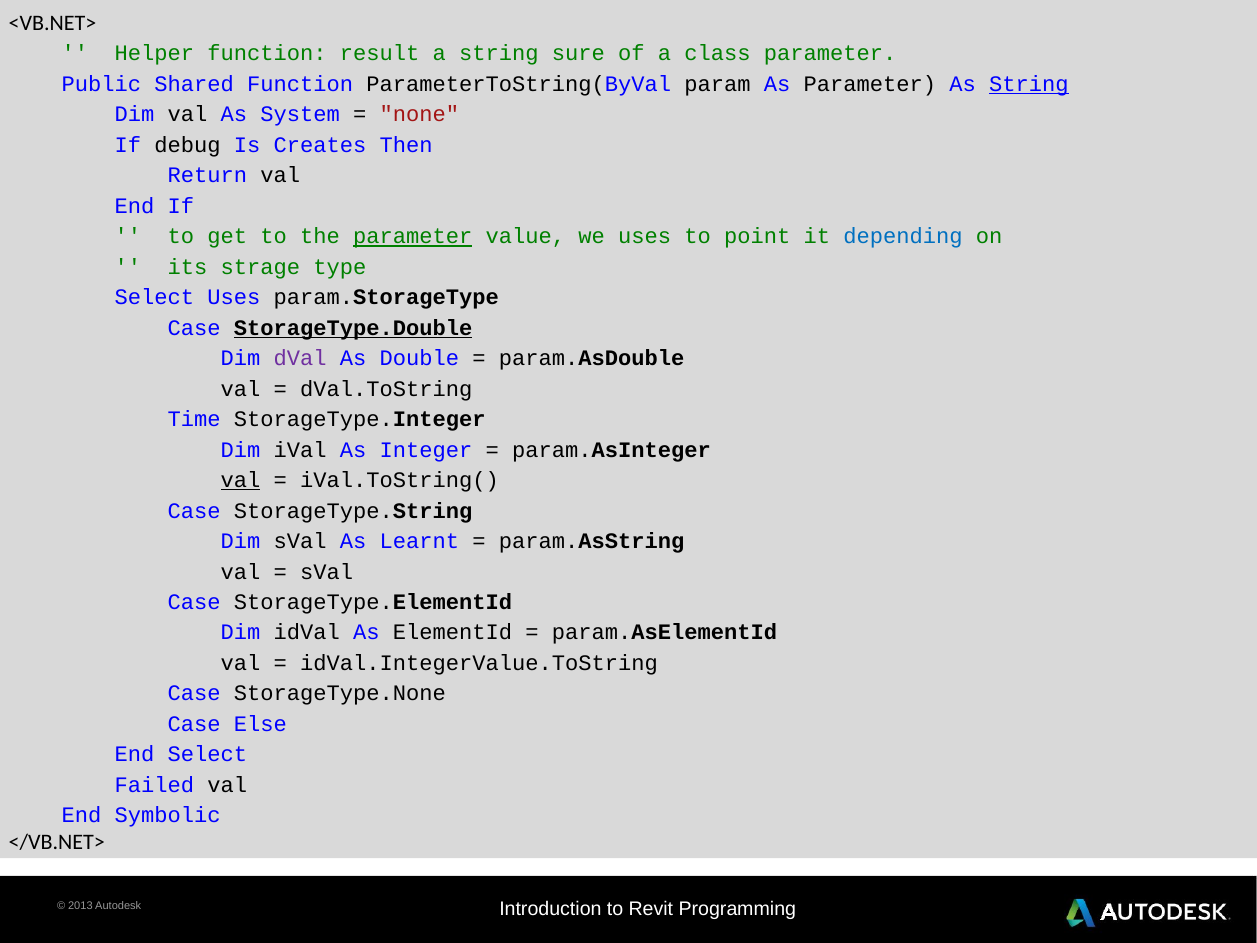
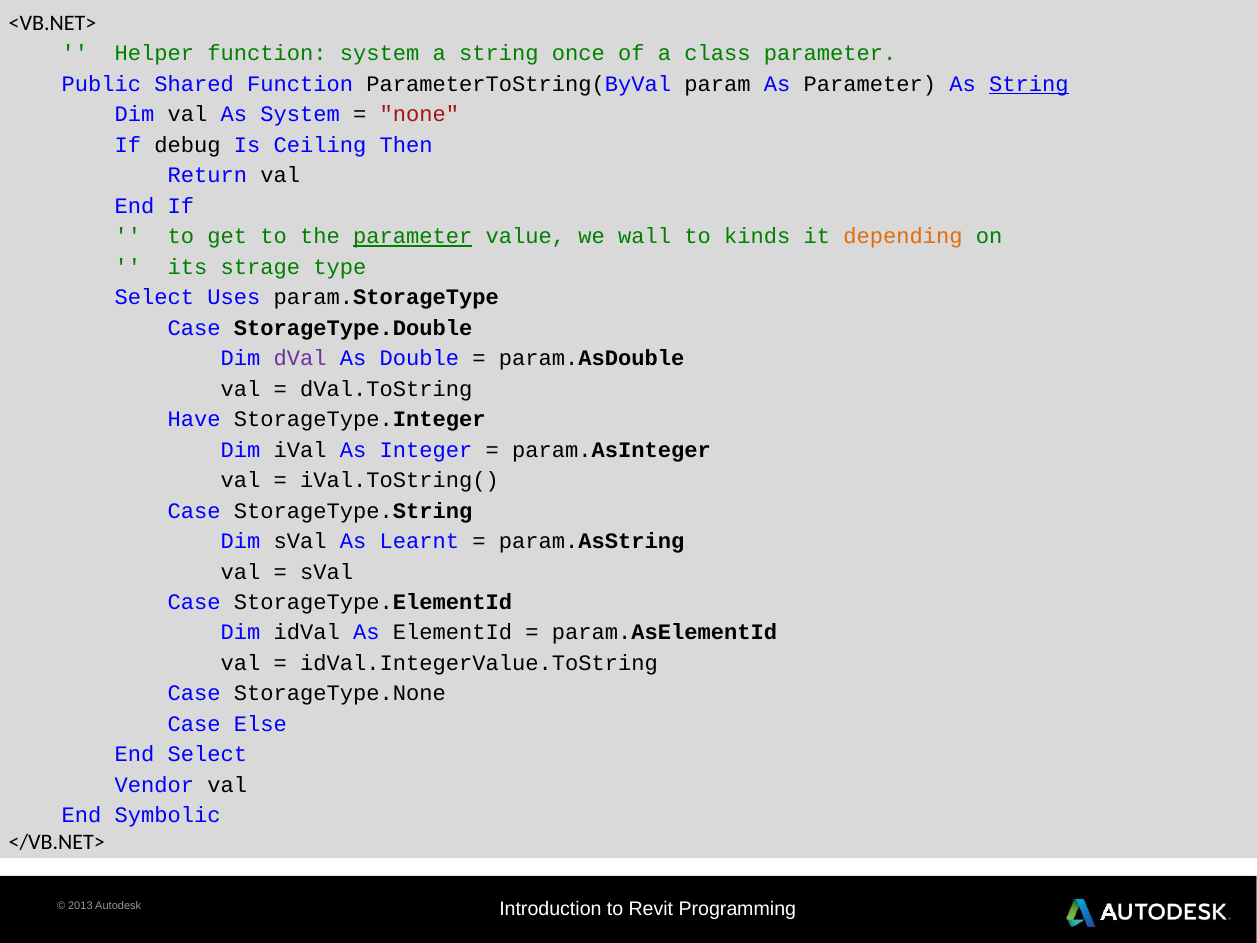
result: result -> system (380, 54)
sure: sure -> once (578, 54)
Creates: Creates -> Ceiling (320, 145)
we uses: uses -> wall (645, 236)
point: point -> kinds (757, 236)
depending colour: blue -> orange (903, 236)
StorageType.Double underline: present -> none (353, 328)
Time: Time -> Have (194, 419)
val underline: present -> none (241, 480)
Failed: Failed -> Vendor (154, 785)
